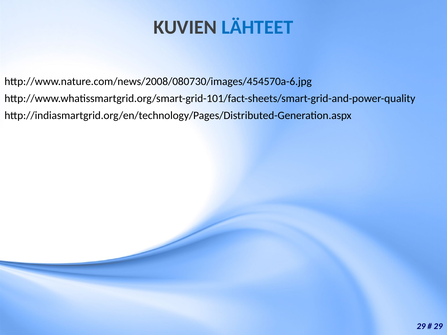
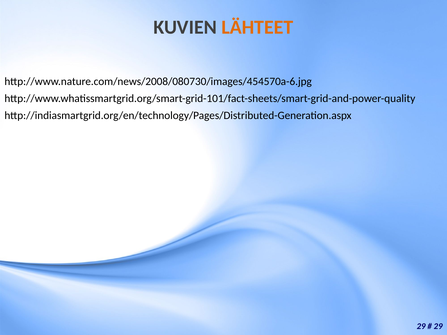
LÄHTEET colour: blue -> orange (257, 27)
